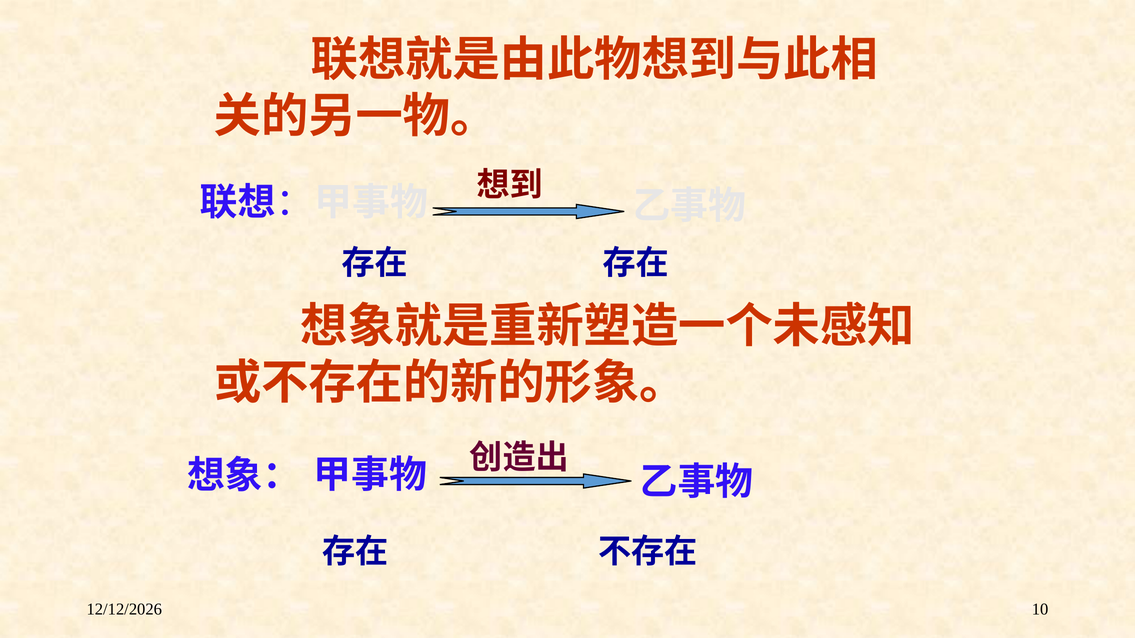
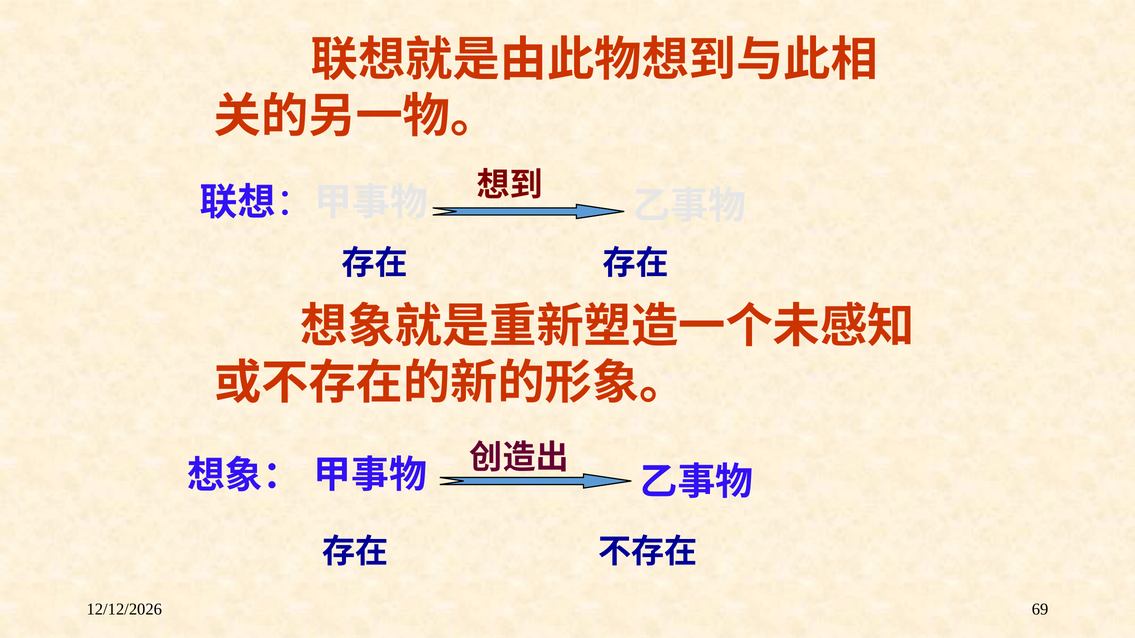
10: 10 -> 69 (1040, 610)
